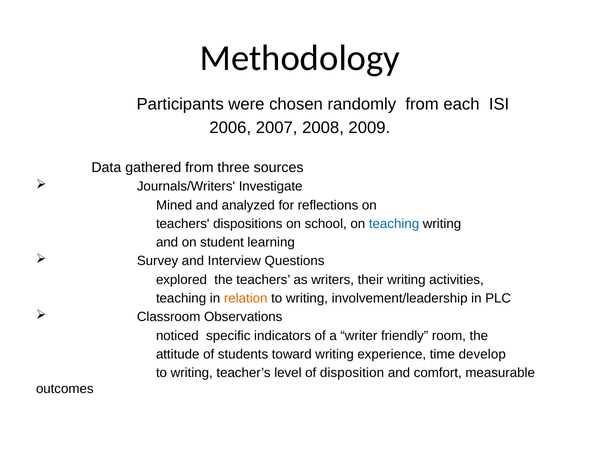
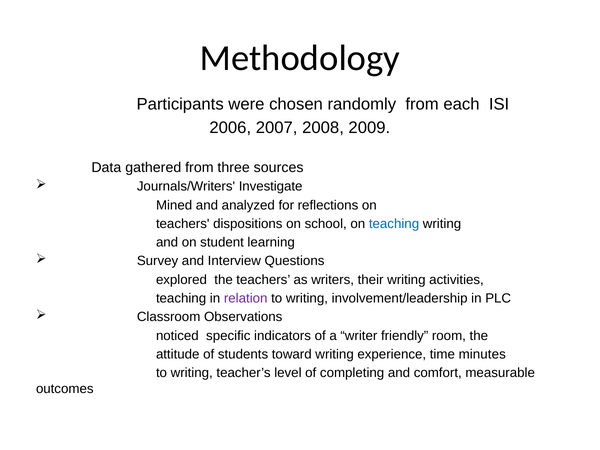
relation colour: orange -> purple (246, 298)
develop: develop -> minutes (482, 354)
disposition: disposition -> completing (352, 373)
